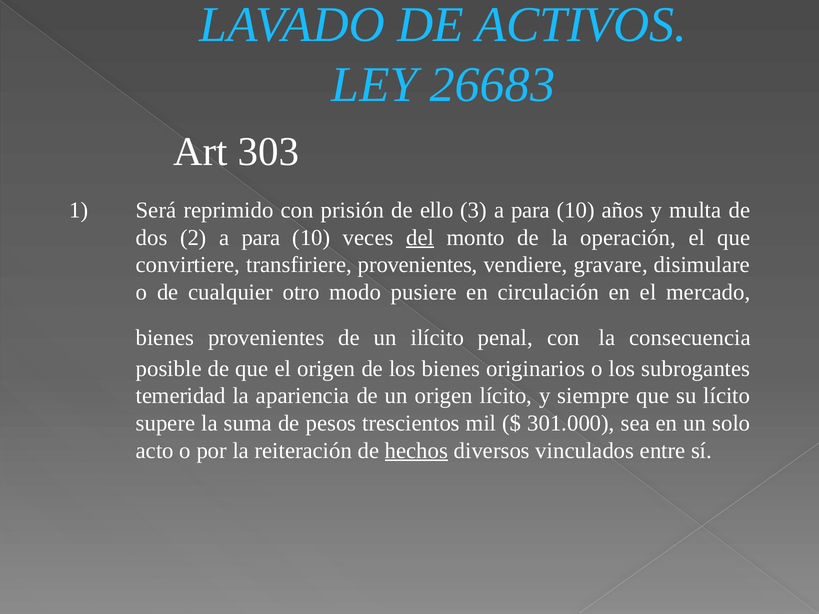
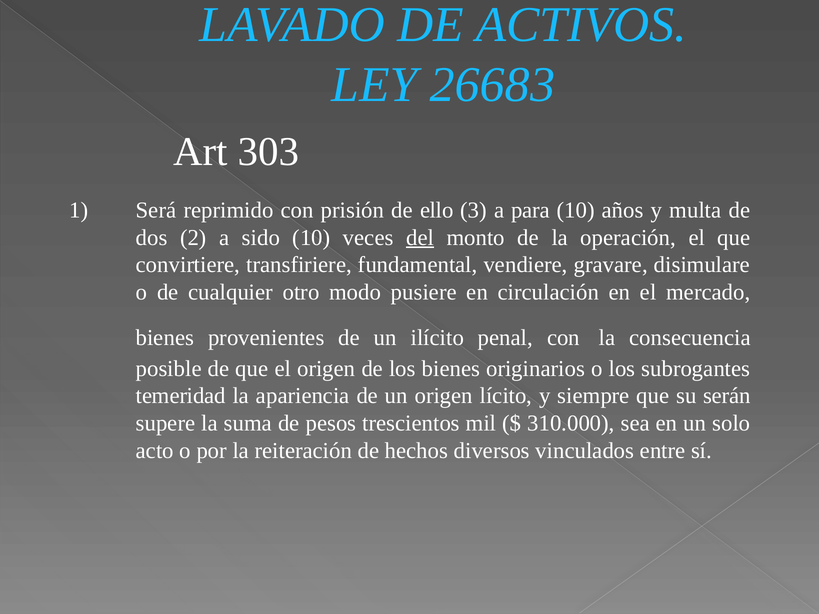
2 a para: para -> sido (261, 238)
transfiriere provenientes: provenientes -> fundamental (418, 265)
su lícito: lícito -> serán (727, 396)
301.000: 301.000 -> 310.000 (571, 423)
hechos underline: present -> none (417, 451)
